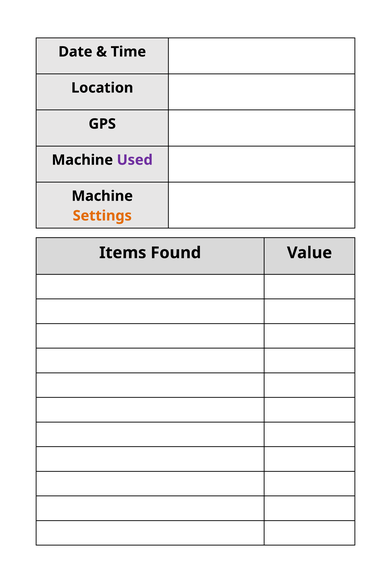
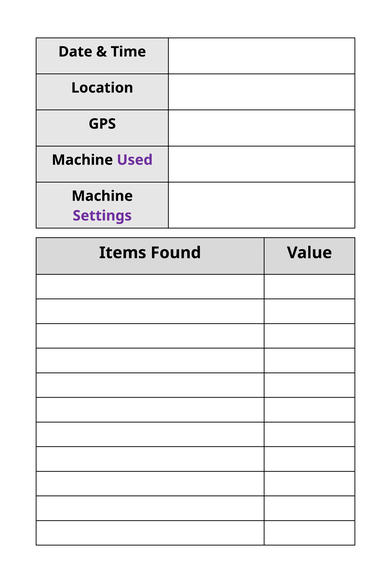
Settings colour: orange -> purple (102, 216)
